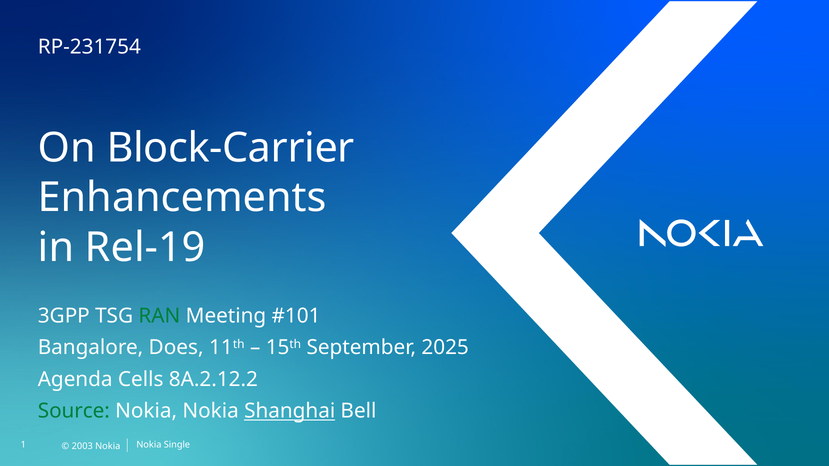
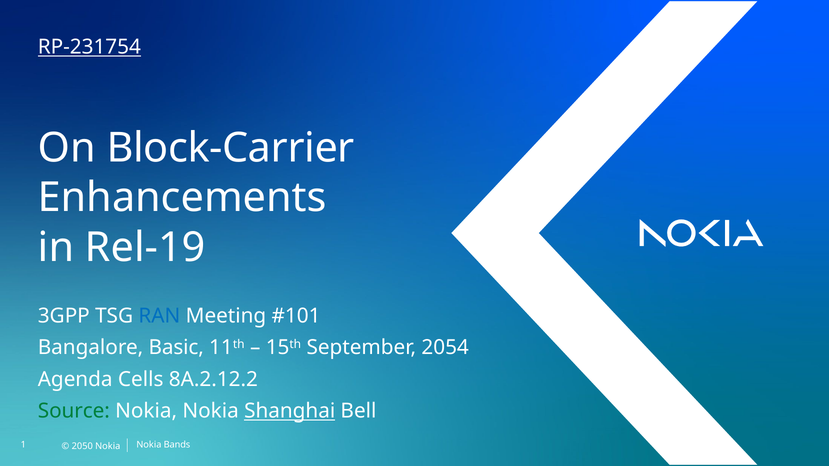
RP-231754 underline: none -> present (89, 47)
RAN colour: green -> blue (159, 316)
Does: Does -> Basic (176, 348)
2025: 2025 -> 2054 (445, 348)
Single: Single -> Bands (177, 445)
2003: 2003 -> 2050 (82, 447)
